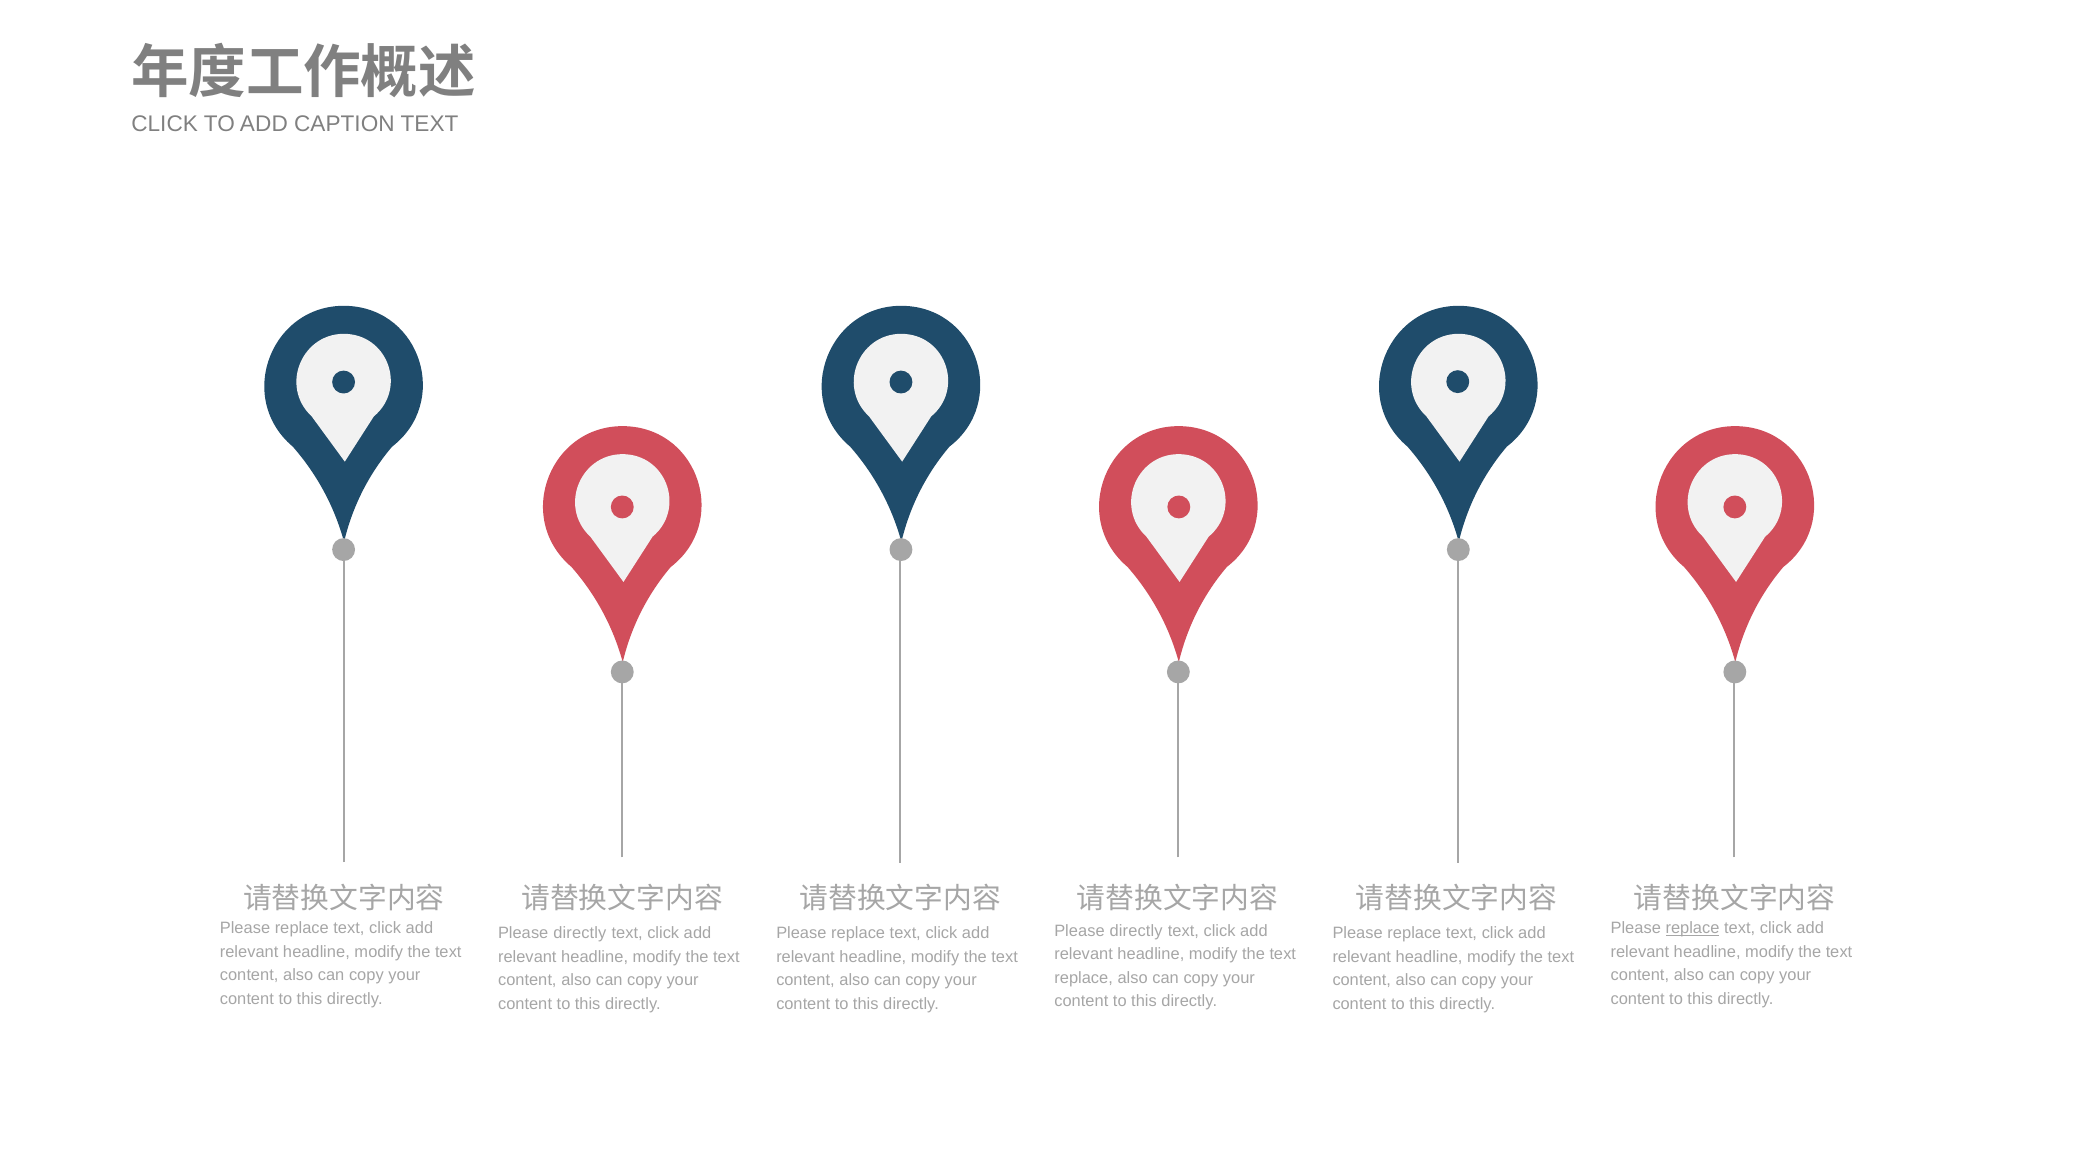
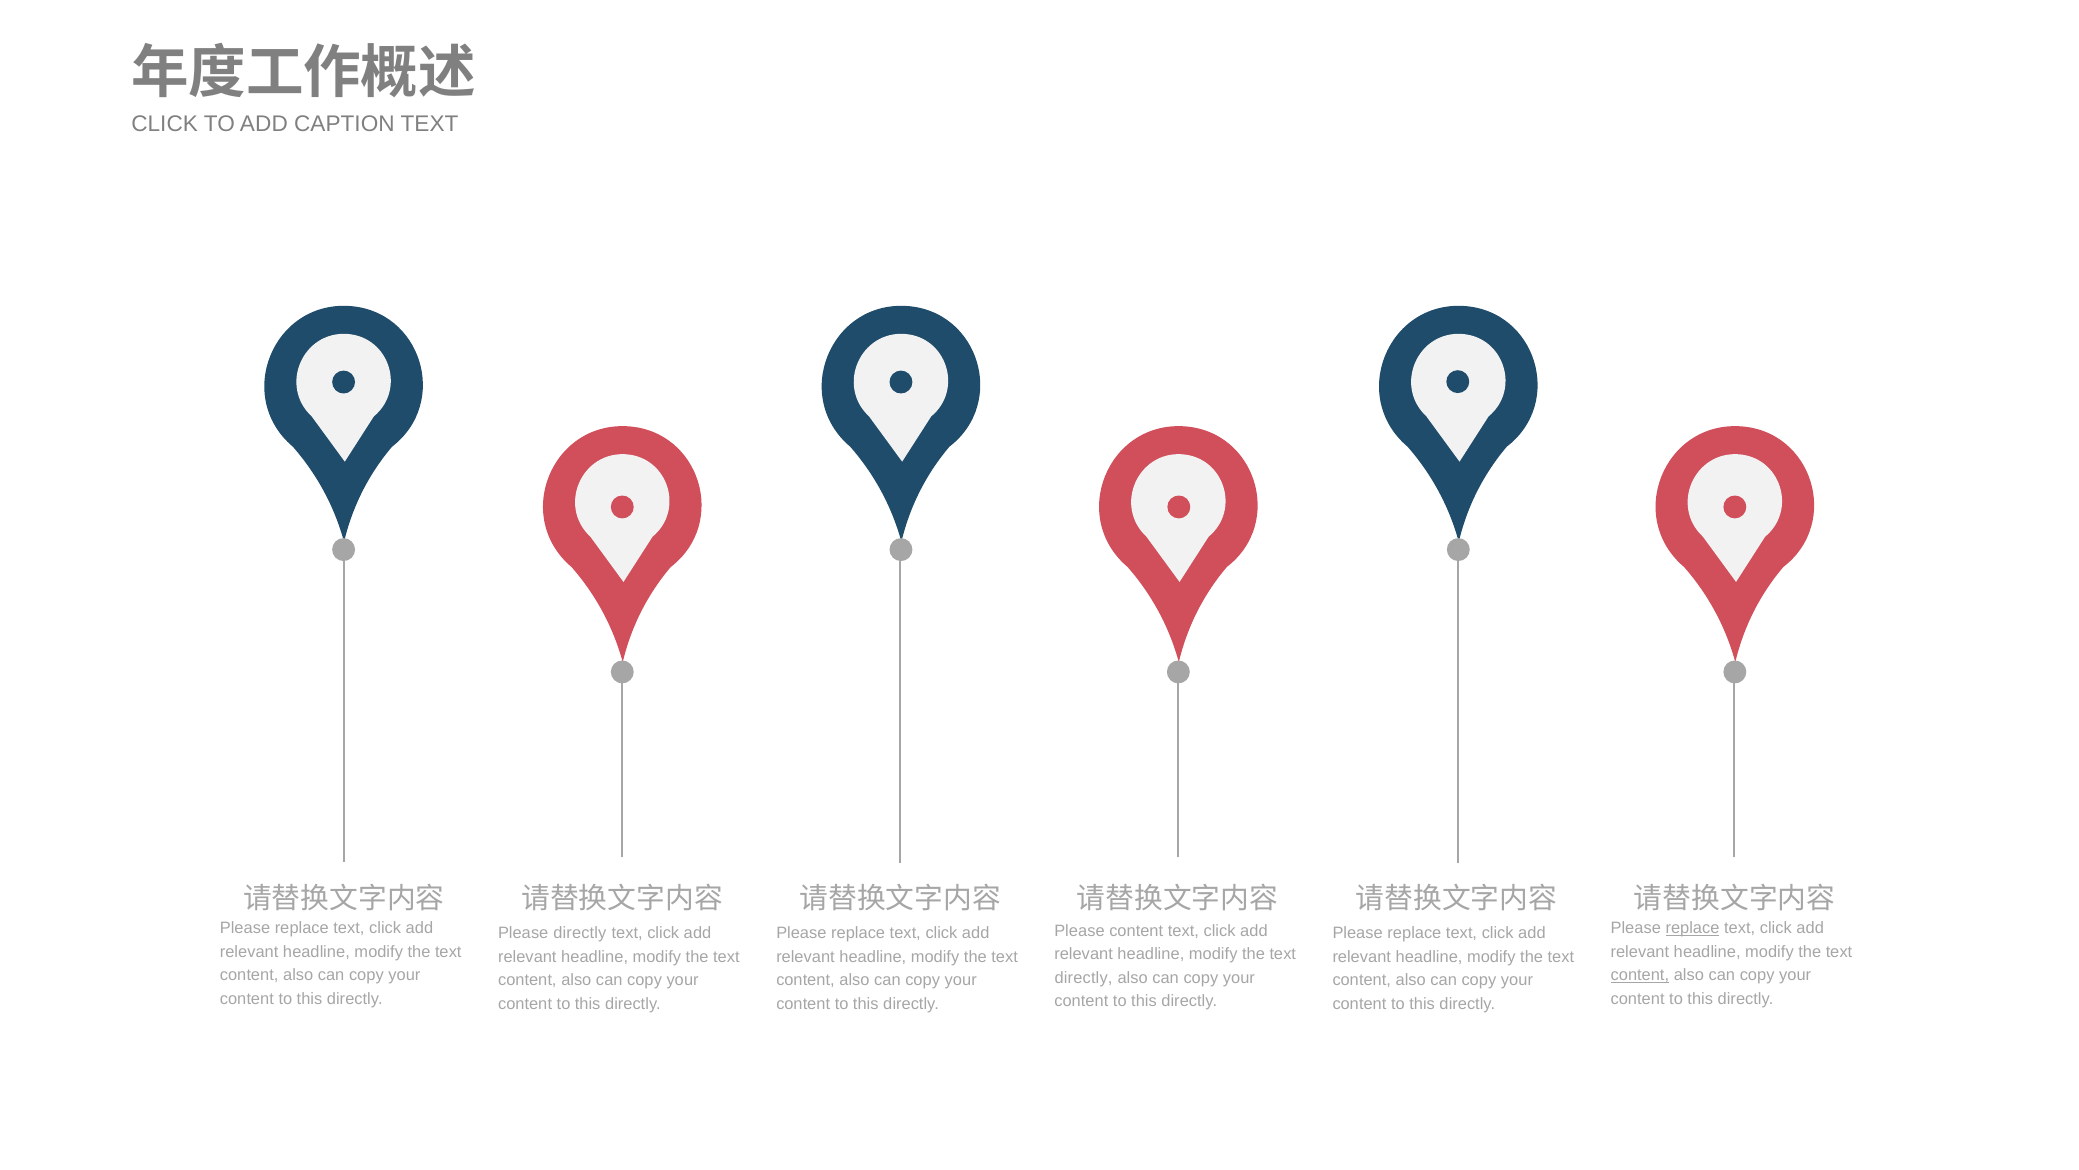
directly: directly -> content (1136, 930)
content underline: none -> present (1640, 975)
replace: replace -> directly (1084, 977)
